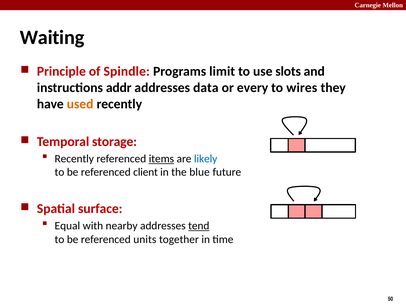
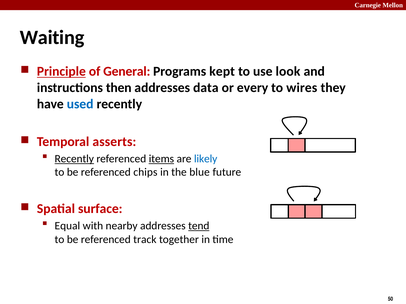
Principle underline: none -> present (61, 72)
Spindle: Spindle -> General (127, 72)
limit: limit -> kept (222, 72)
slots: slots -> look (288, 72)
addr: addr -> then (119, 88)
used colour: orange -> blue (80, 104)
storage: storage -> asserts (114, 142)
Recently underline: none -> present (74, 159)
client: client -> chips (145, 172)
units: units -> track (145, 240)
